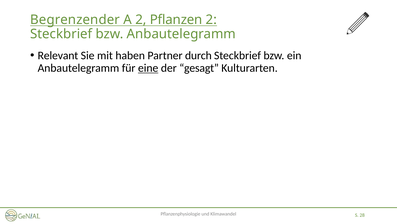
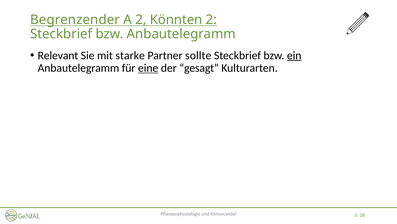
Pflanzen: Pflanzen -> Könnten (176, 20)
haben: haben -> starke (130, 55)
durch: durch -> sollte (198, 55)
ein underline: none -> present (294, 55)
